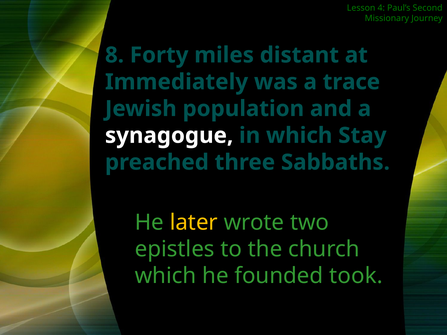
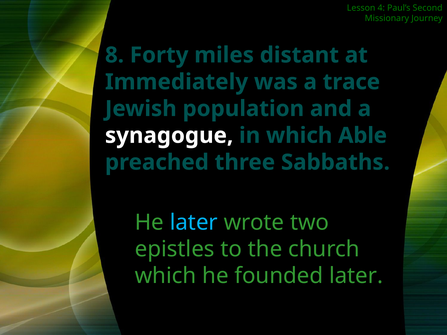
Stay: Stay -> Able (363, 136)
later colour: yellow -> light blue (194, 222)
founded took: took -> later (356, 276)
